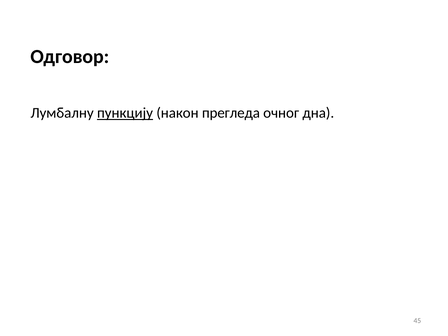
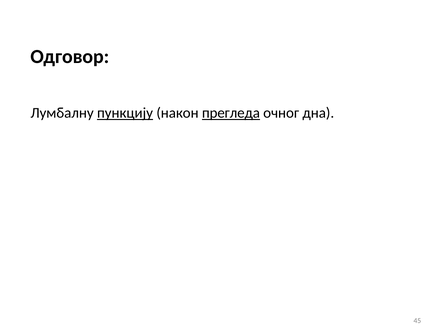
прегледа underline: none -> present (231, 113)
